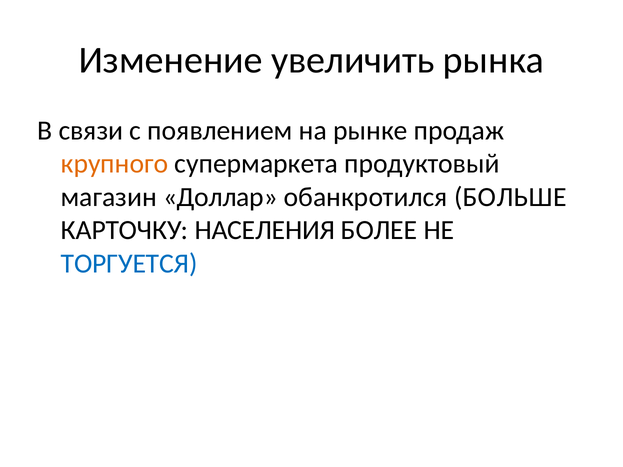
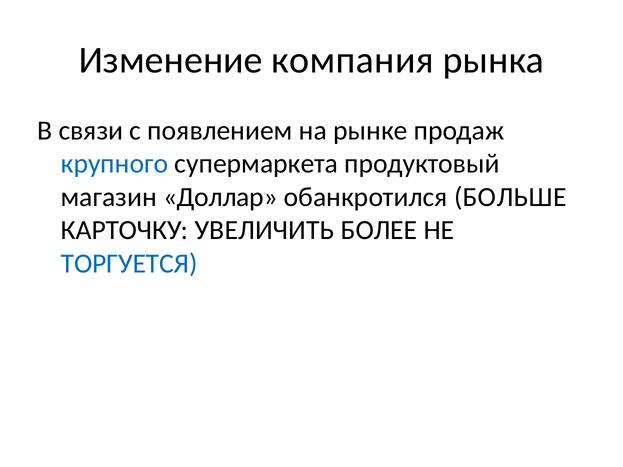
увеличить: увеличить -> компания (353, 60)
крупного colour: orange -> blue (114, 164)
НАСЕЛЕНИЯ: НАСЕЛЕНИЯ -> УВЕЛИЧИТЬ (265, 230)
